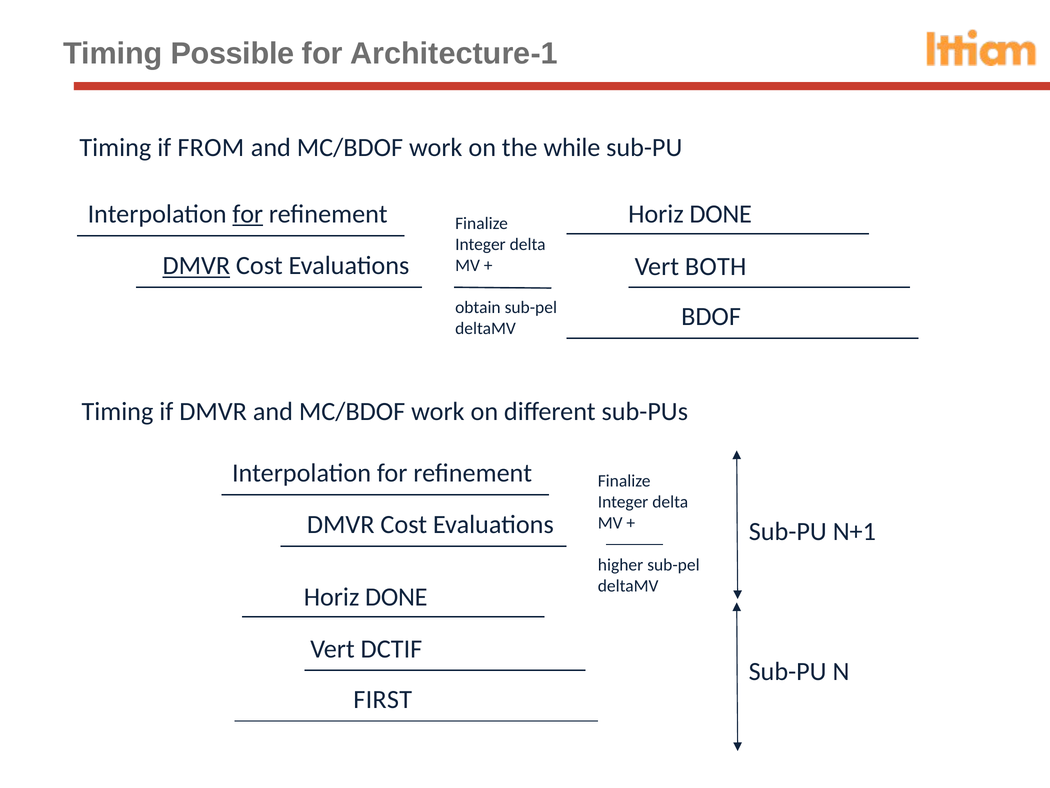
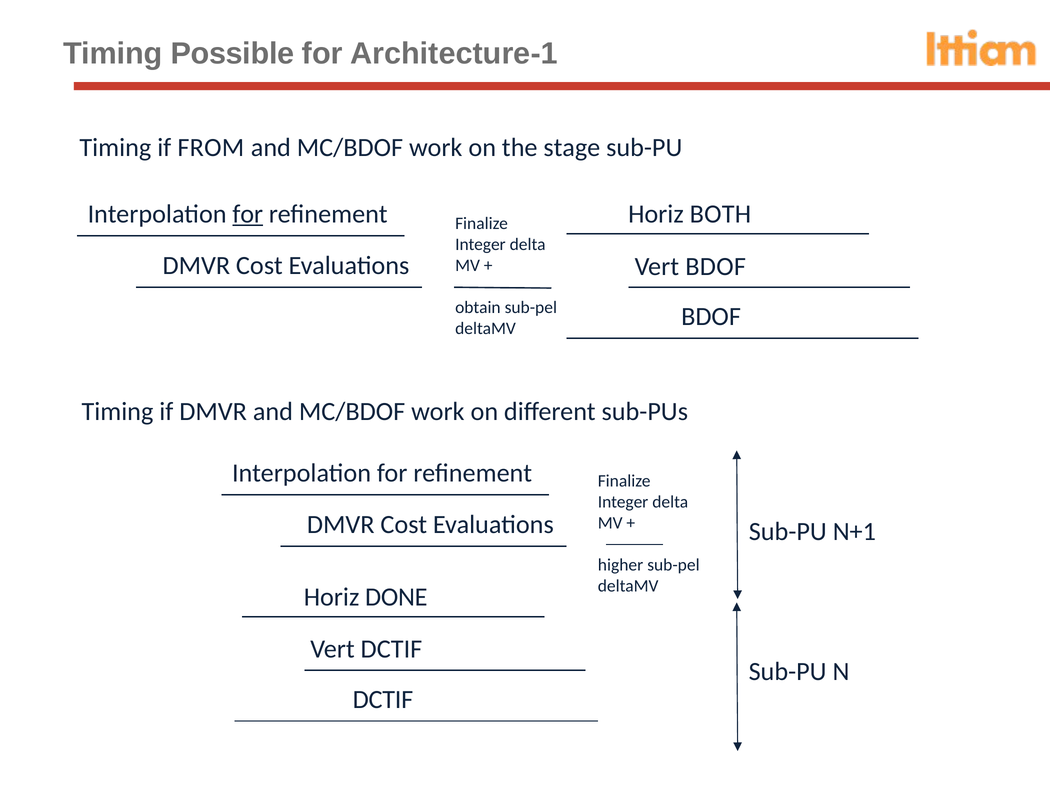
while: while -> stage (572, 147)
DONE: DONE -> BOTH (720, 214)
DMVR underline: present -> none (196, 266)
Vert BOTH: BOTH -> BDOF (716, 266)
FIRST: FIRST -> DCTIF (383, 699)
